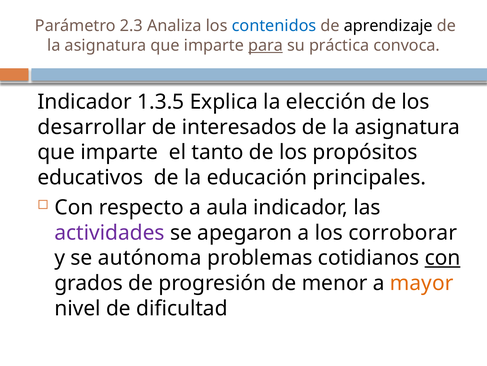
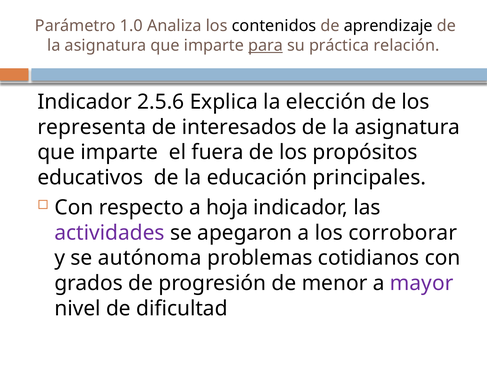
2.3: 2.3 -> 1.0 (131, 26)
contenidos colour: blue -> black (274, 26)
convoca: convoca -> relación (407, 45)
1.3.5: 1.3.5 -> 2.5.6 (161, 102)
desarrollar: desarrollar -> representa (92, 127)
tanto: tanto -> fuera (218, 152)
aula: aula -> hoja (227, 207)
con underline: present -> none (443, 257)
mayor colour: orange -> purple (422, 283)
